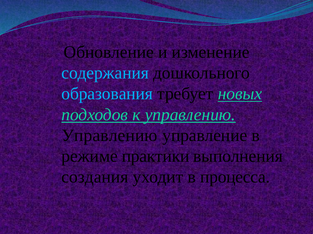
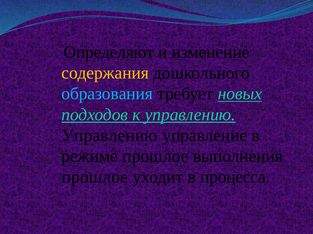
Обновление: Обновление -> Определяют (109, 52)
содержания colour: light blue -> yellow (105, 73)
режиме практики: практики -> прошлое (155, 157)
создания: создания -> прошлое (95, 177)
